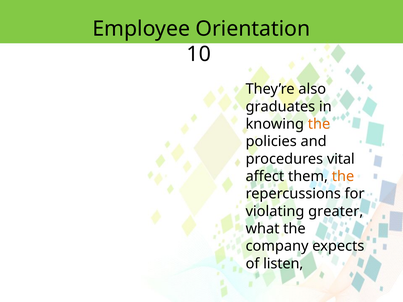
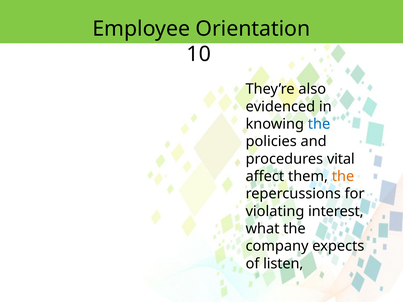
graduates: graduates -> evidenced (280, 107)
the colour: orange -> blue (319, 124)
greater: greater -> interest (336, 211)
